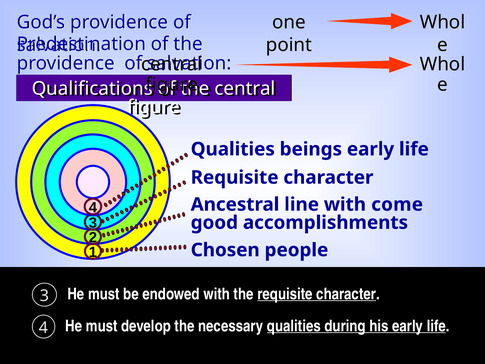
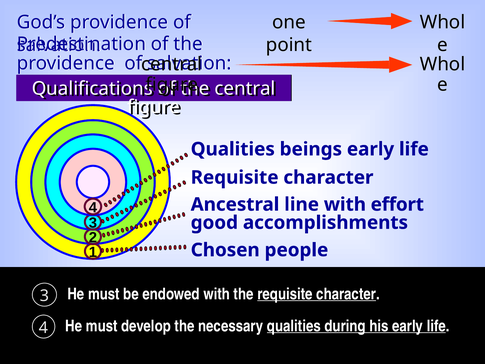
come: come -> effort (397, 204)
